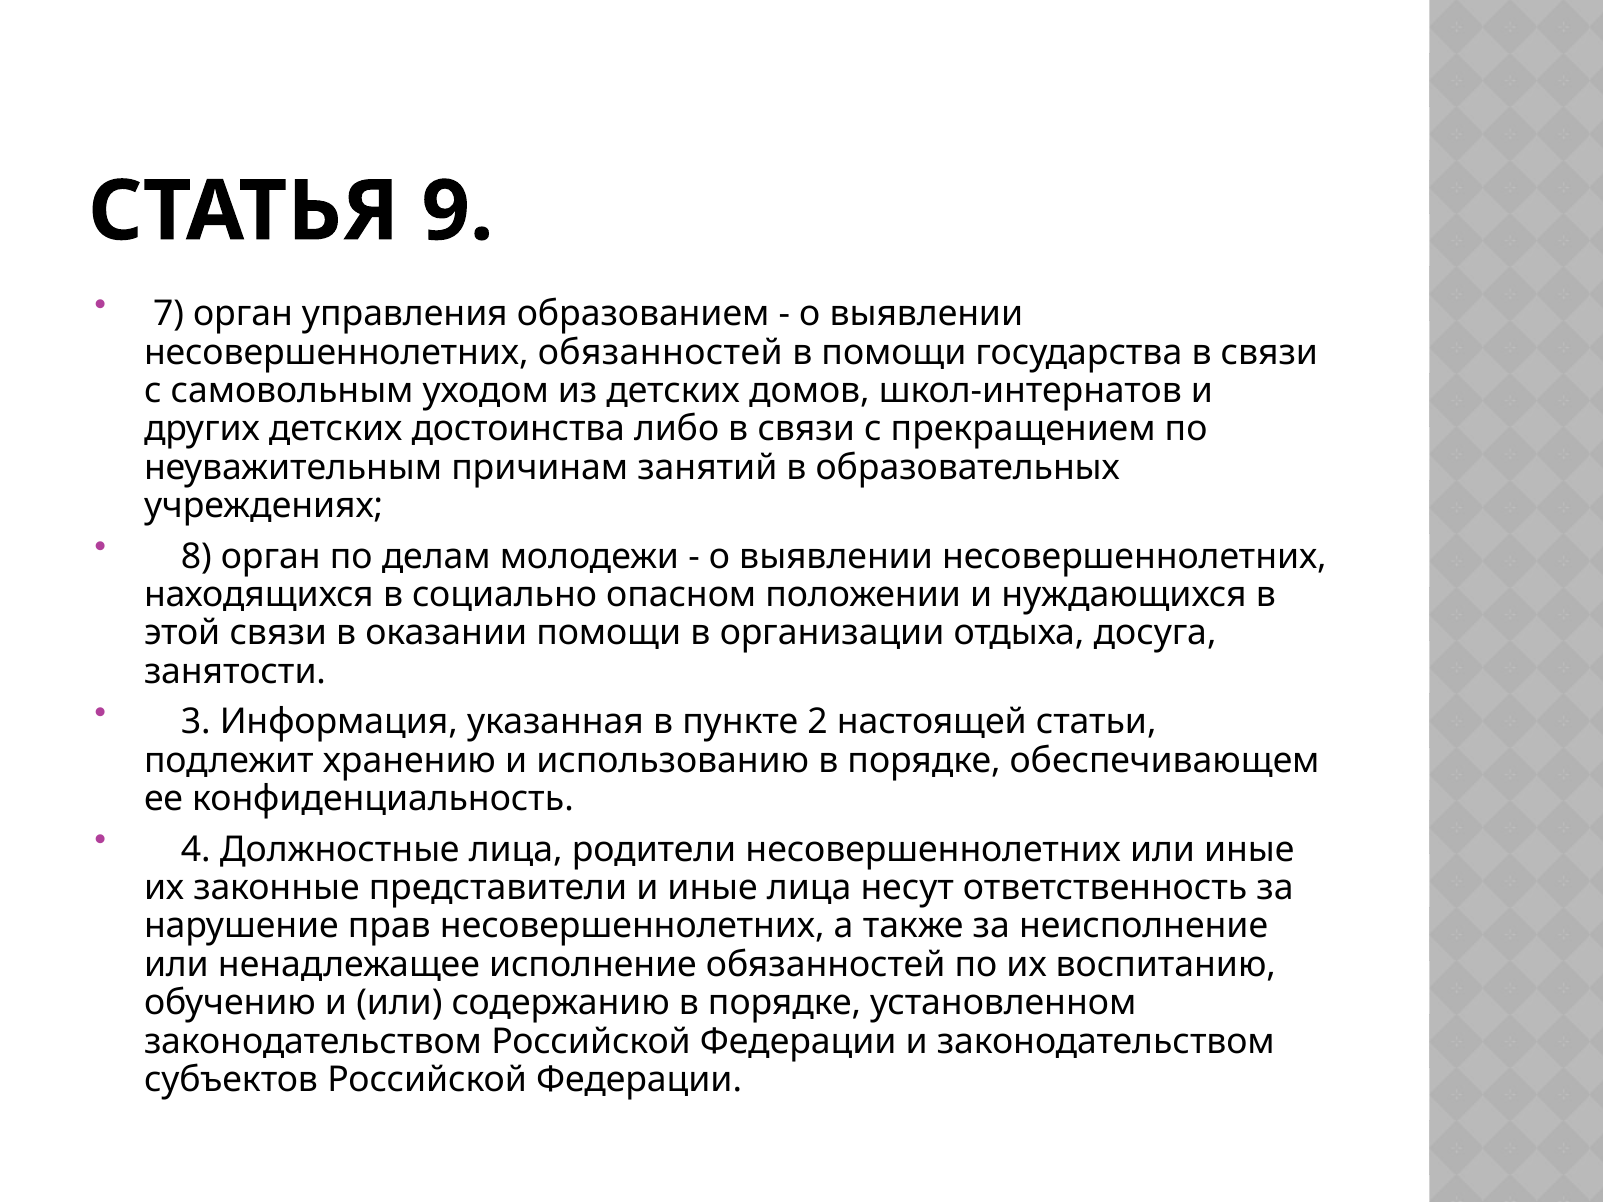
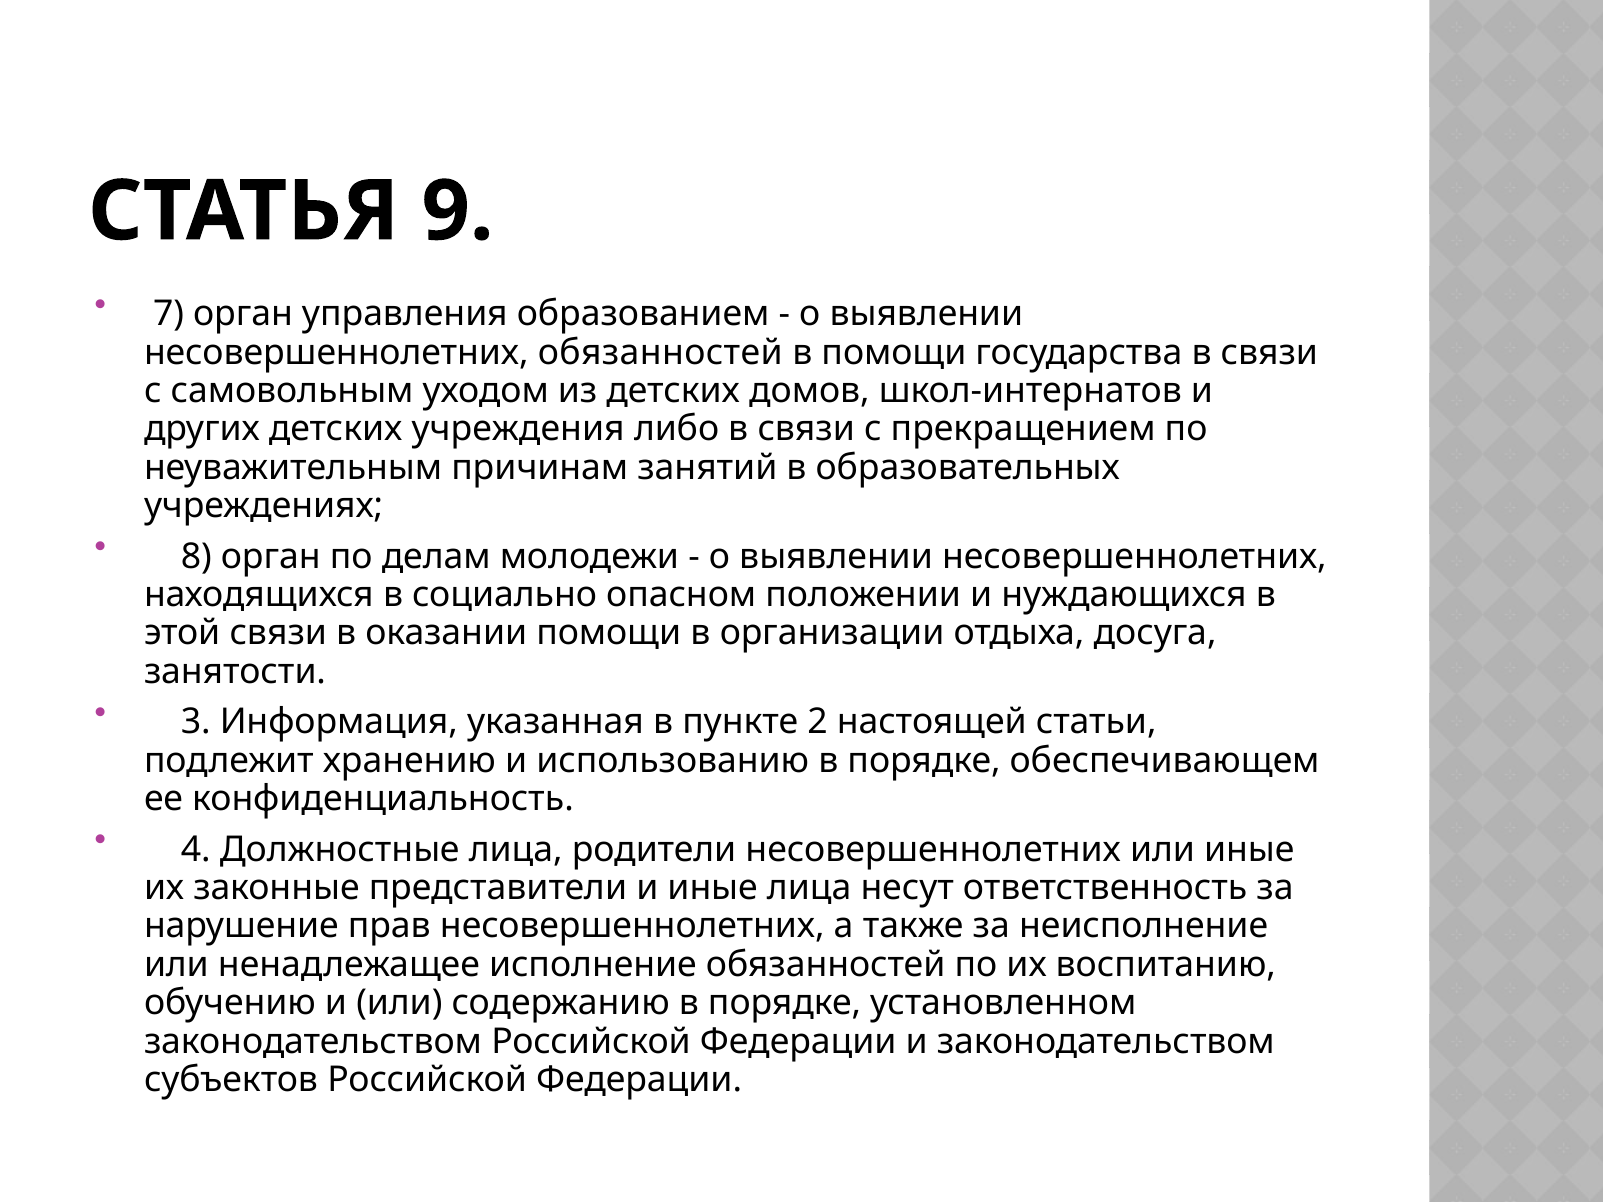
достоинства: достоинства -> учреждения (518, 429)
